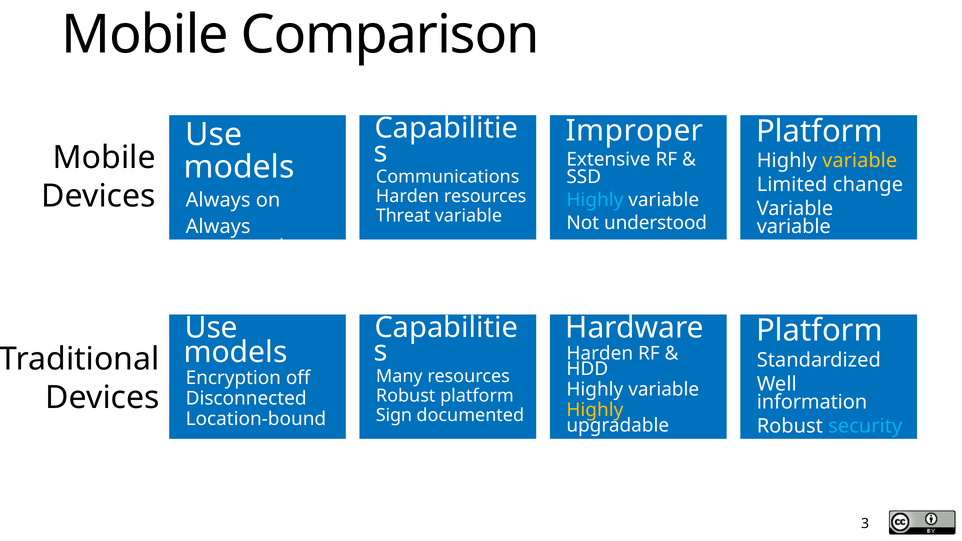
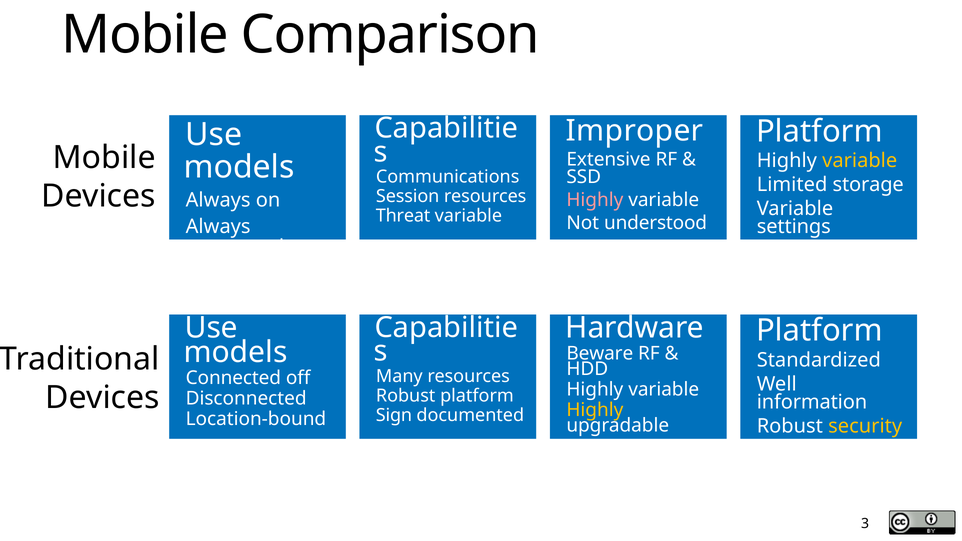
change: change -> storage (868, 185)
Harden: Harden -> Session (408, 196)
Highly colour: light blue -> pink (595, 200)
variable: variable -> settings (794, 227)
Harden: Harden -> Beware (600, 354)
Encryption: Encryption -> Connected (233, 378)
security colour: light blue -> yellow (865, 426)
